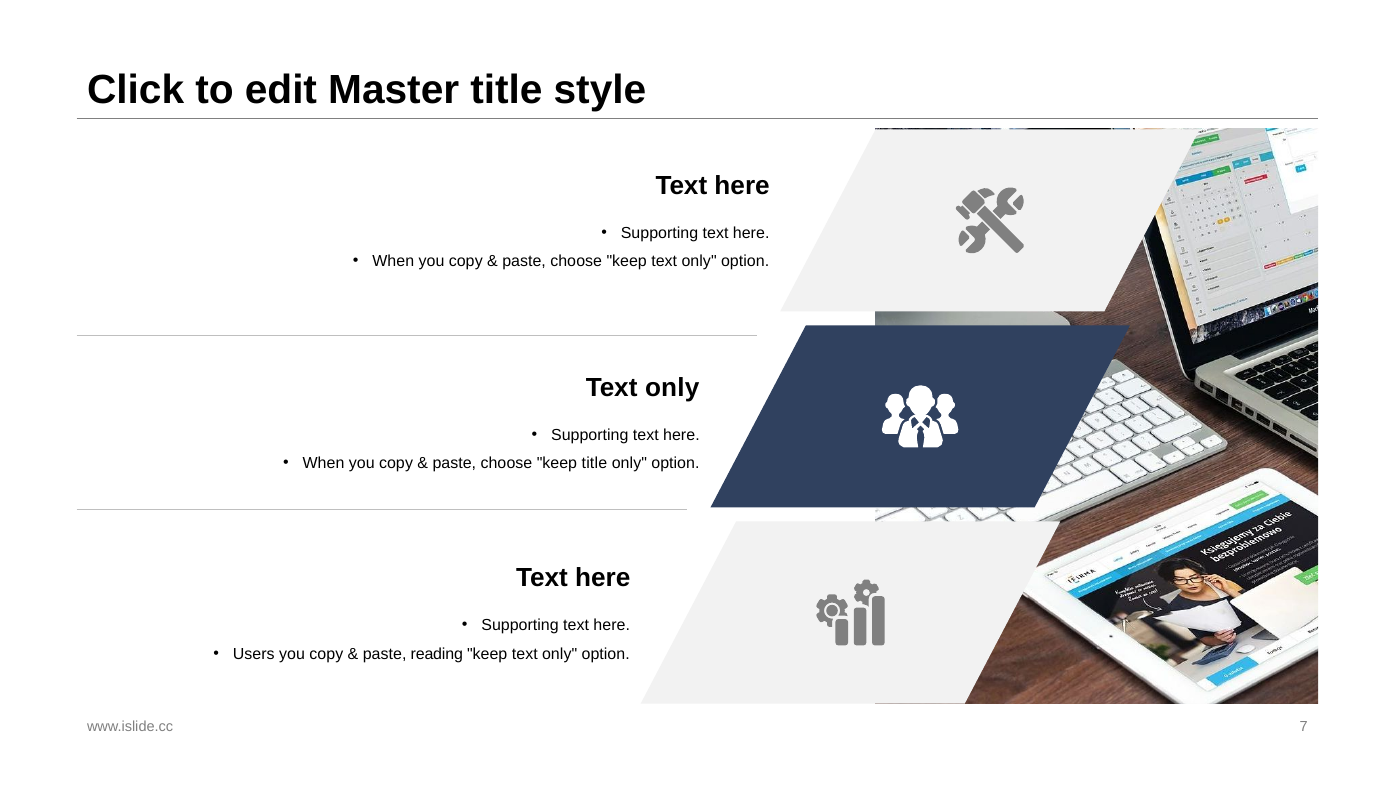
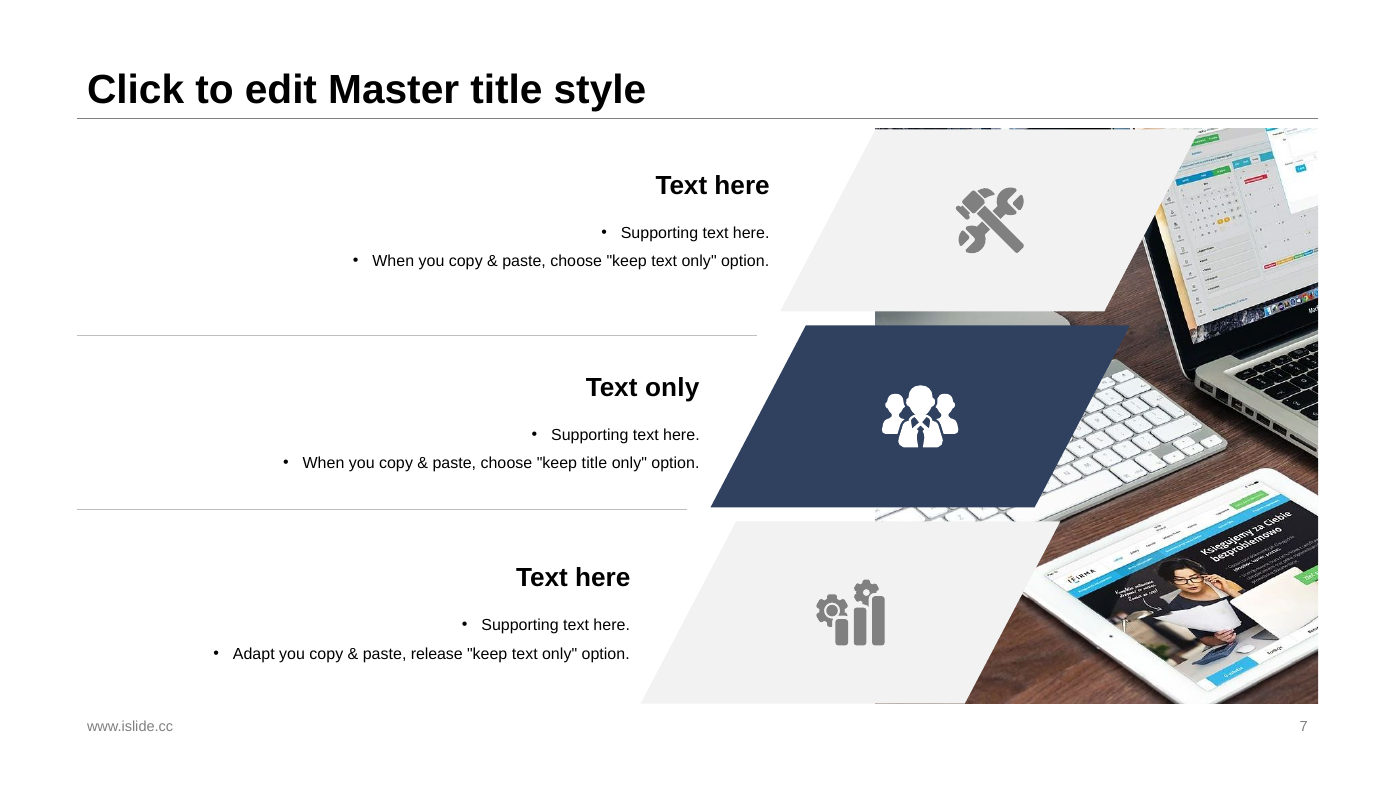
Users: Users -> Adapt (254, 654)
reading: reading -> release (437, 654)
